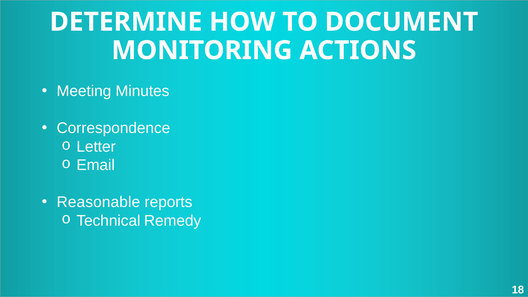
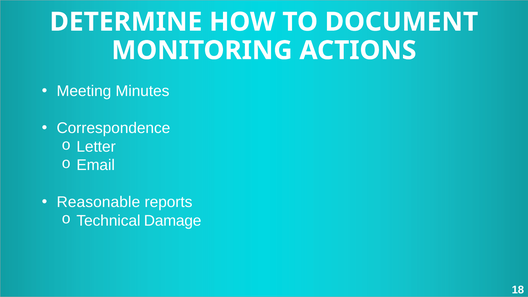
Remedy: Remedy -> Damage (173, 221)
